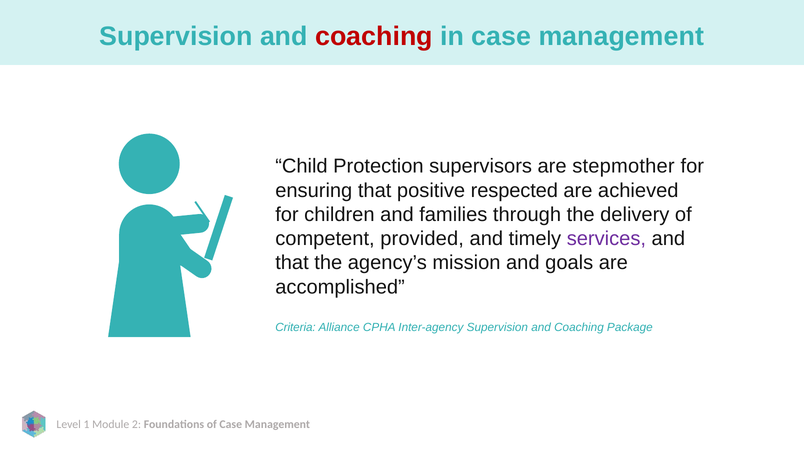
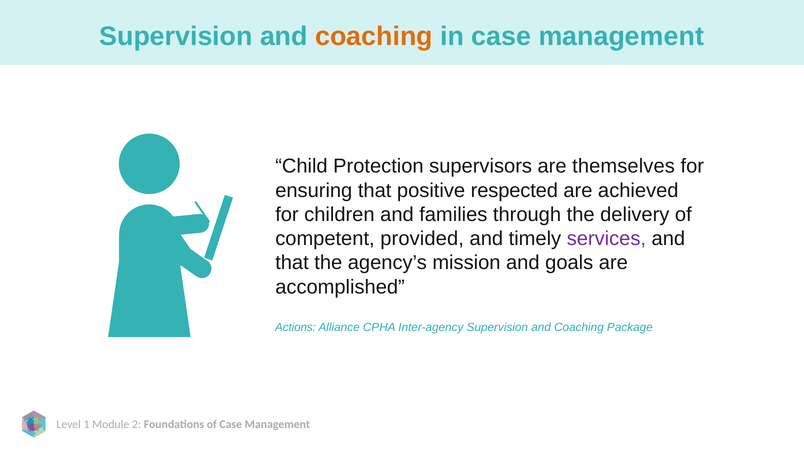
coaching colour: red -> orange (374, 36)
stepmother: stepmother -> themselves (624, 166)
Criteria: Criteria -> Actions (296, 328)
